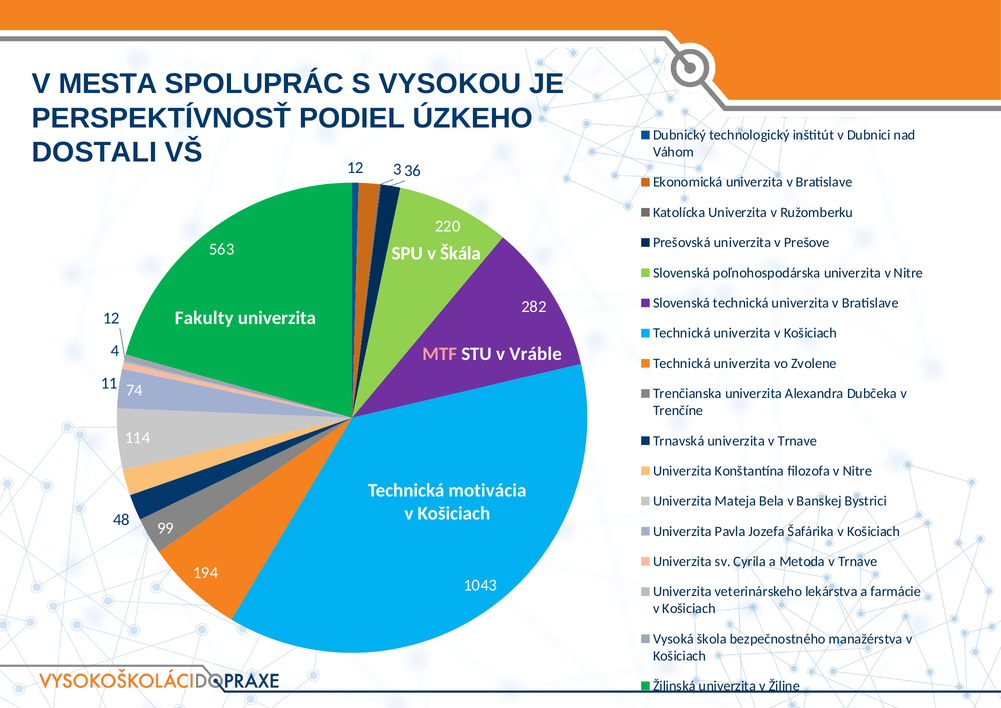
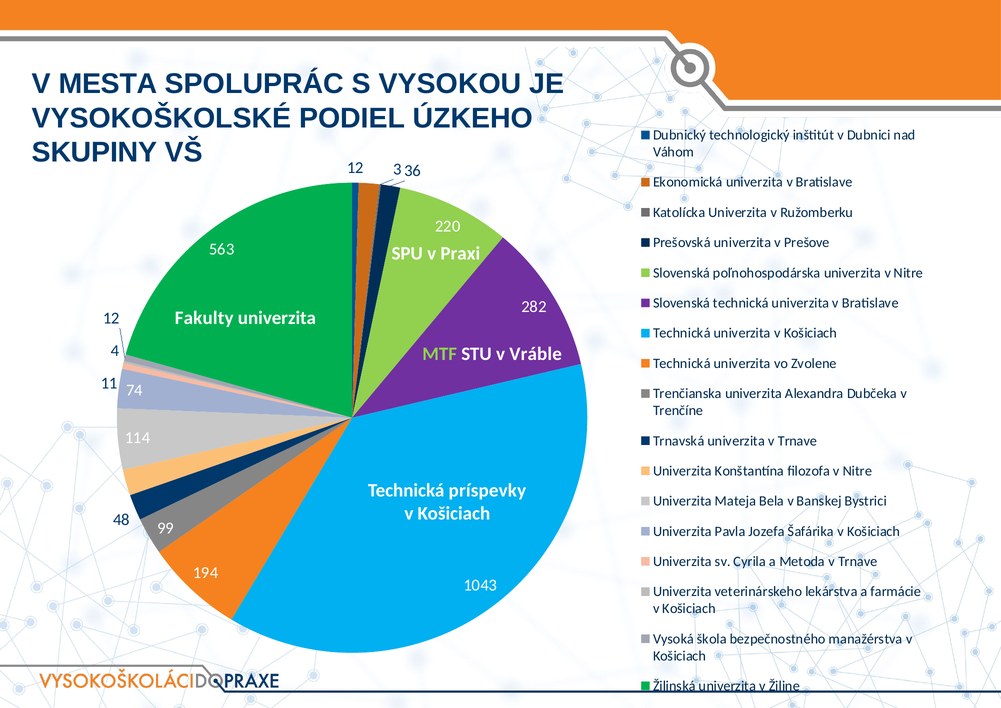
PERSPEKTÍVNOSŤ: PERSPEKTÍVNOSŤ -> VYSOKOŠKOLSKÉ (161, 118)
DOSTALI: DOSTALI -> SKUPINY (94, 152)
Škála: Škála -> Praxi (460, 253)
MTF colour: pink -> light green (440, 354)
motivácia: motivácia -> príspevky (487, 491)
